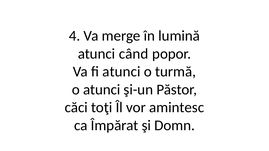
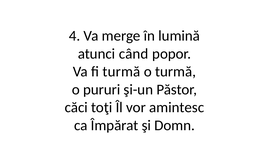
fi atunci: atunci -> turmă (121, 72)
o atunci: atunci -> pururi (102, 90)
